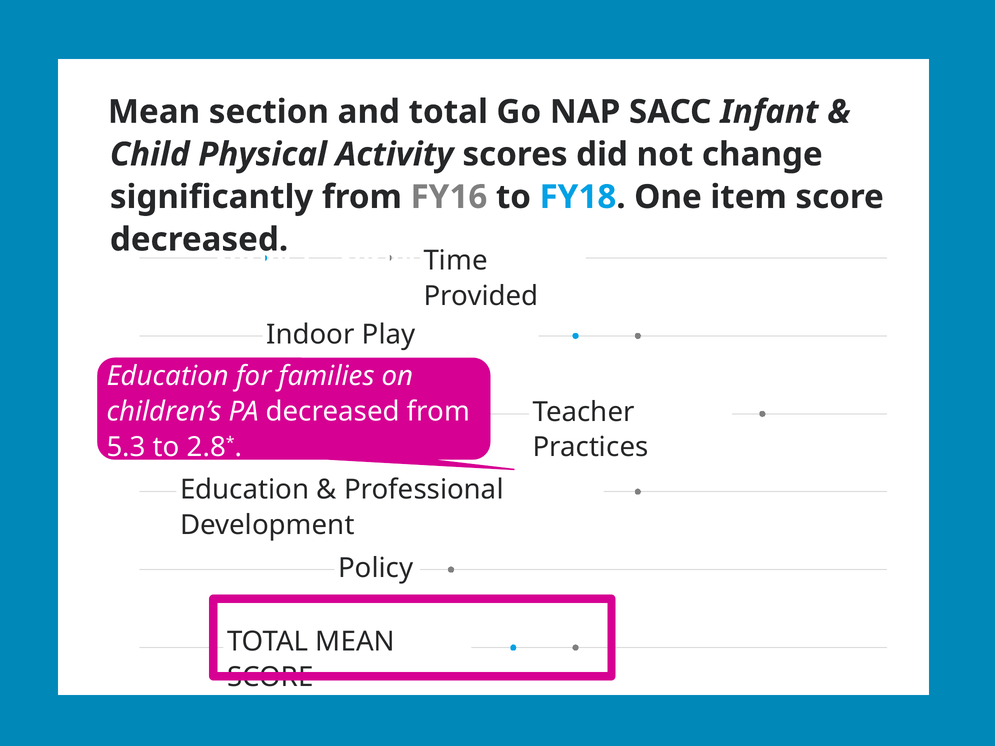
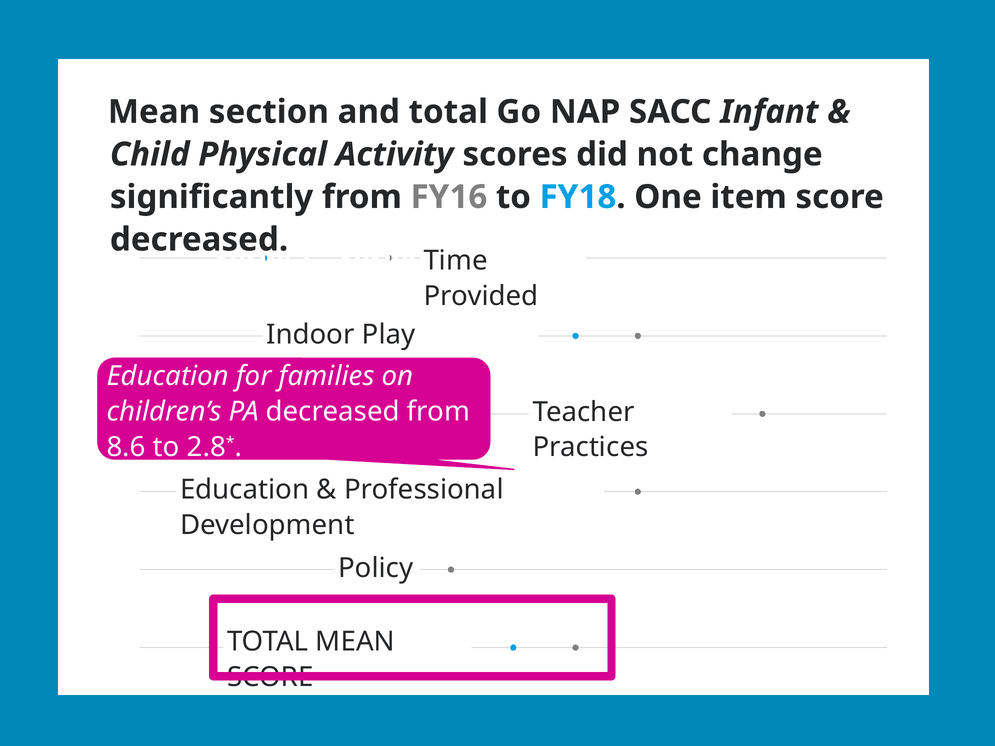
5.3: 5.3 -> 8.6 (126, 447)
